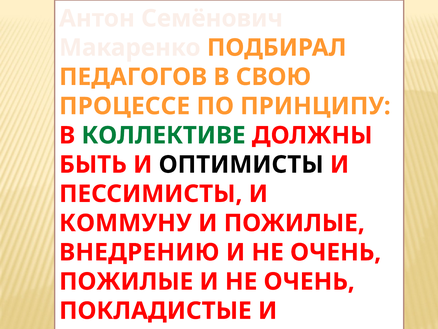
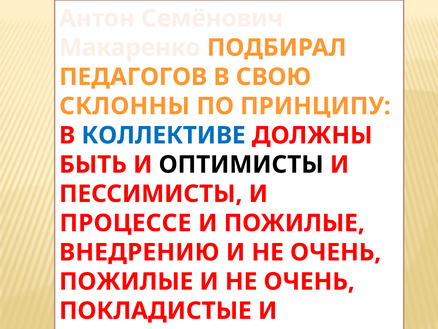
ПРОЦЕССЕ: ПРОЦЕССЕ -> СКЛОННЫ (125, 106)
КОЛЛЕКТИВЕ colour: green -> blue (164, 135)
КОММУНУ: КОММУНУ -> ПРОЦЕССЕ (125, 223)
